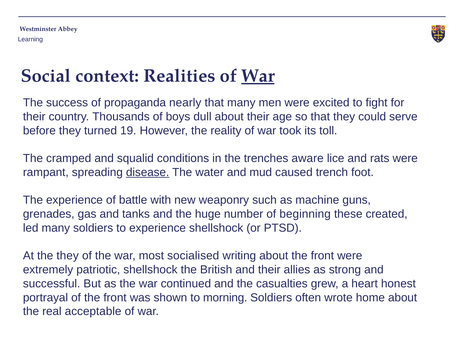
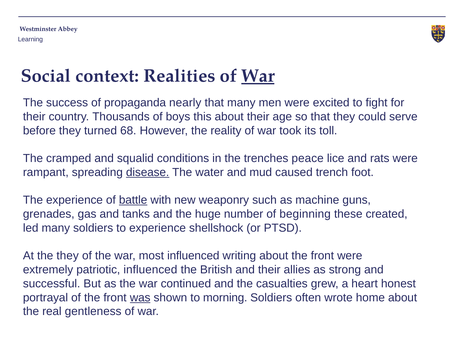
dull: dull -> this (202, 117)
19: 19 -> 68 (128, 131)
aware: aware -> peace (308, 158)
battle underline: none -> present (133, 200)
most socialised: socialised -> influenced (193, 256)
patriotic shellshock: shellshock -> influenced (150, 270)
was underline: none -> present (140, 298)
acceptable: acceptable -> gentleness (93, 311)
